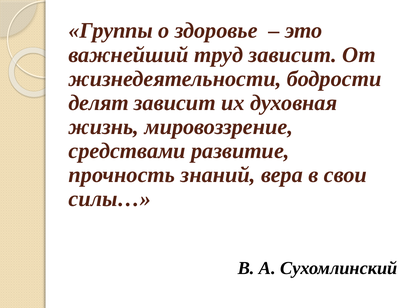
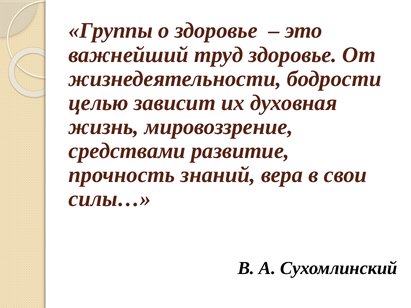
труд зависит: зависит -> здоровье (293, 55)
делят: делят -> целью (99, 103)
